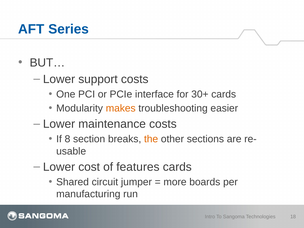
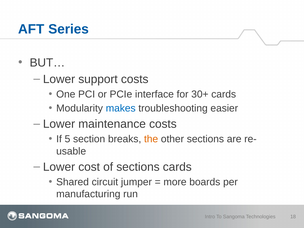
makes colour: orange -> blue (121, 108)
8: 8 -> 5 (67, 139)
of features: features -> sections (138, 167)
